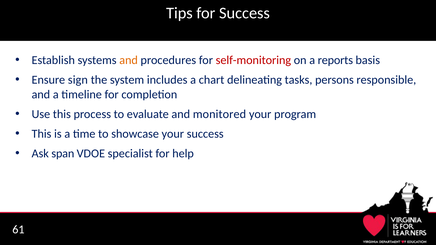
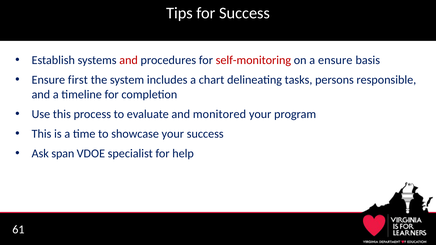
and colour: orange -> red (129, 60)
a reports: reports -> ensure (335, 60)
sign: sign -> first (78, 80)
